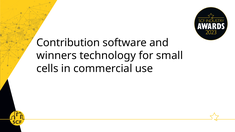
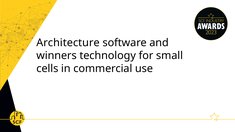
Contribution: Contribution -> Architecture (68, 43)
